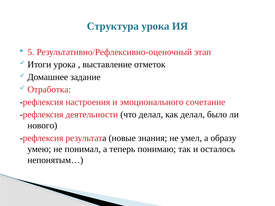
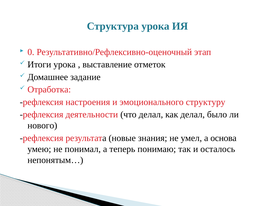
5: 5 -> 0 (31, 52)
сочетание: сочетание -> структуру (206, 102)
образу: образу -> основа (223, 138)
